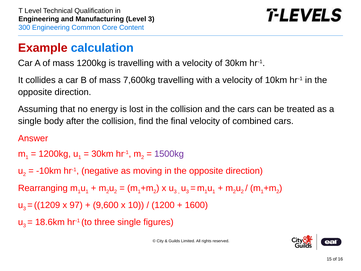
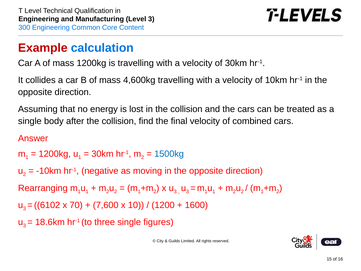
7,600kg: 7,600kg -> 4,600kg (139, 80)
1500kg colour: purple -> blue (169, 154)
1209: 1209 -> 6102 (47, 205)
97: 97 -> 70 (76, 205)
9,600: 9,600 -> 7,600 (106, 205)
